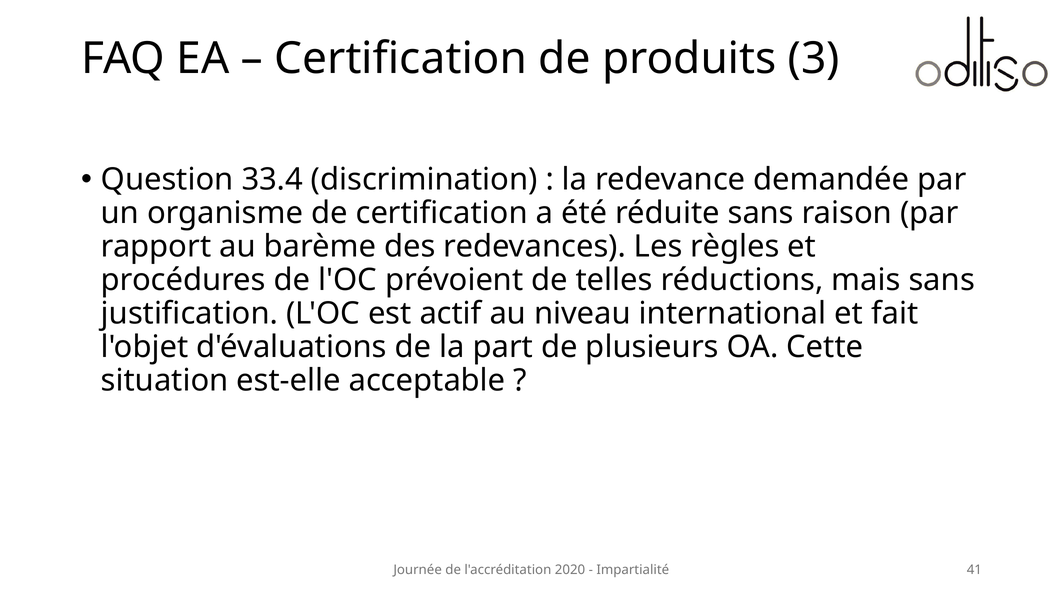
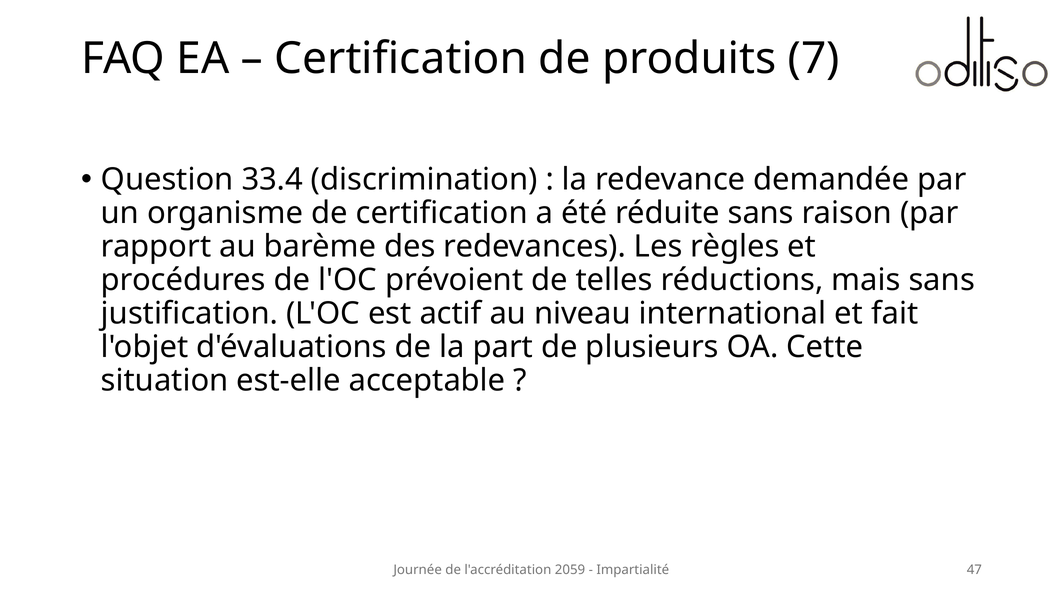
3: 3 -> 7 (814, 59)
2020: 2020 -> 2059 (570, 570)
41: 41 -> 47 (974, 570)
